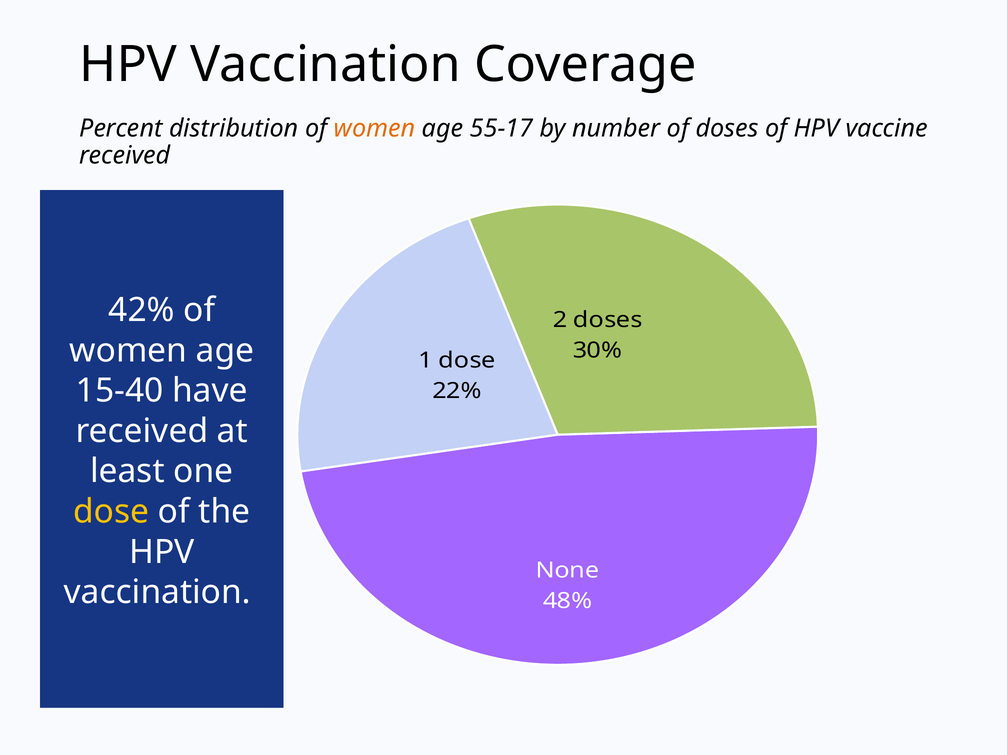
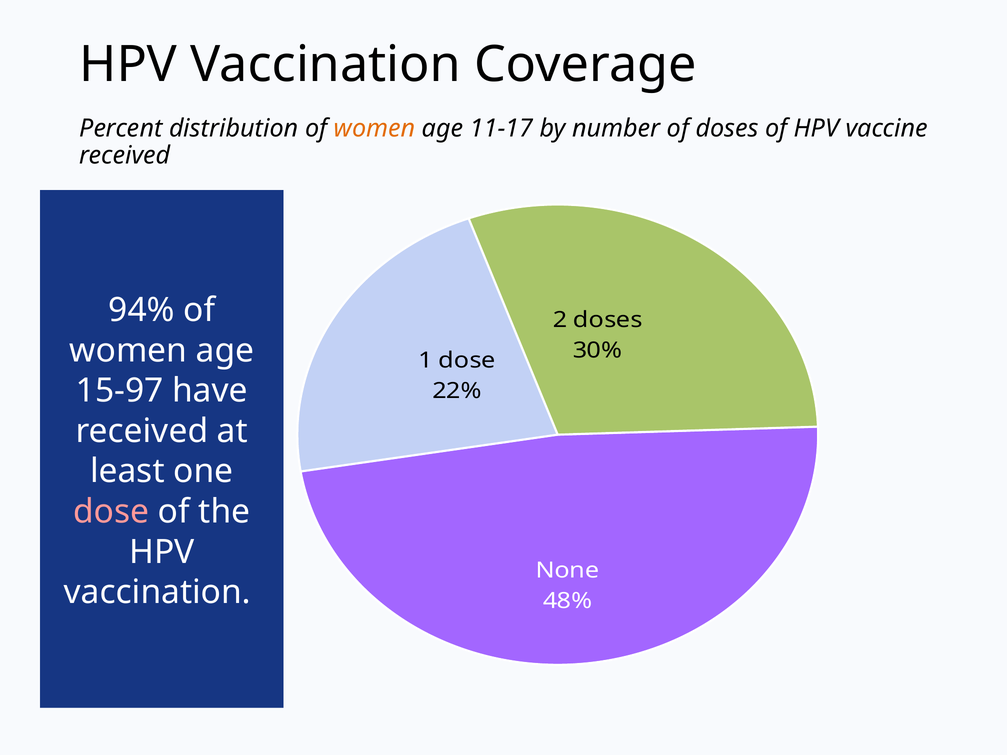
55-17: 55-17 -> 11-17 (501, 128)
42%: 42% -> 94% (142, 310)
15-40: 15-40 -> 15-97 (120, 391)
dose colour: yellow -> pink (111, 512)
